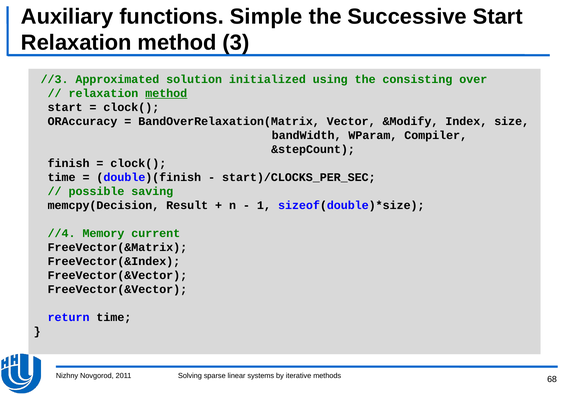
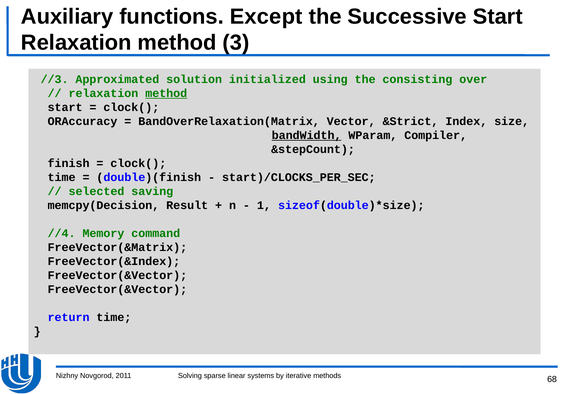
Simple: Simple -> Except (266, 16)
&Modify: &Modify -> &Strict (411, 121)
bandWidth underline: none -> present (307, 135)
possible: possible -> selected (96, 191)
current: current -> command (156, 233)
